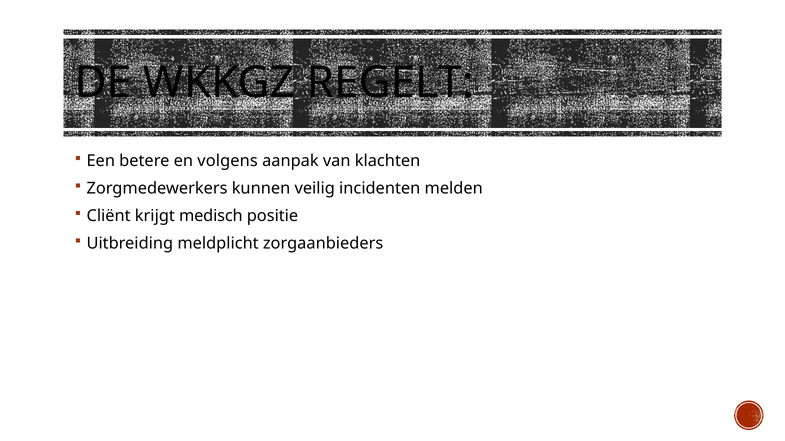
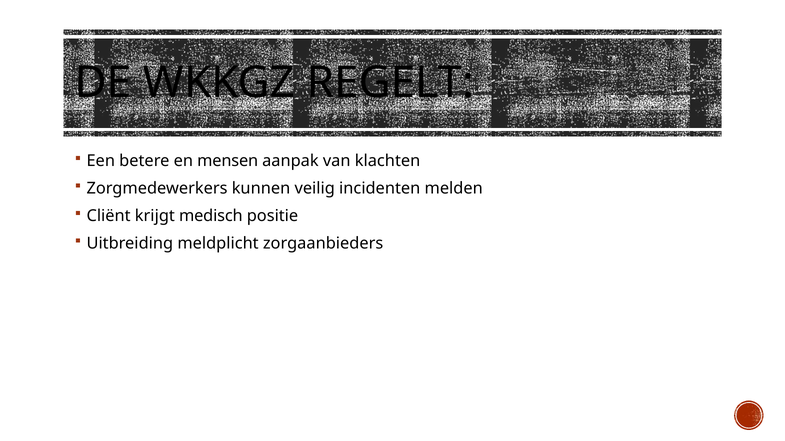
volgens: volgens -> mensen (228, 161)
